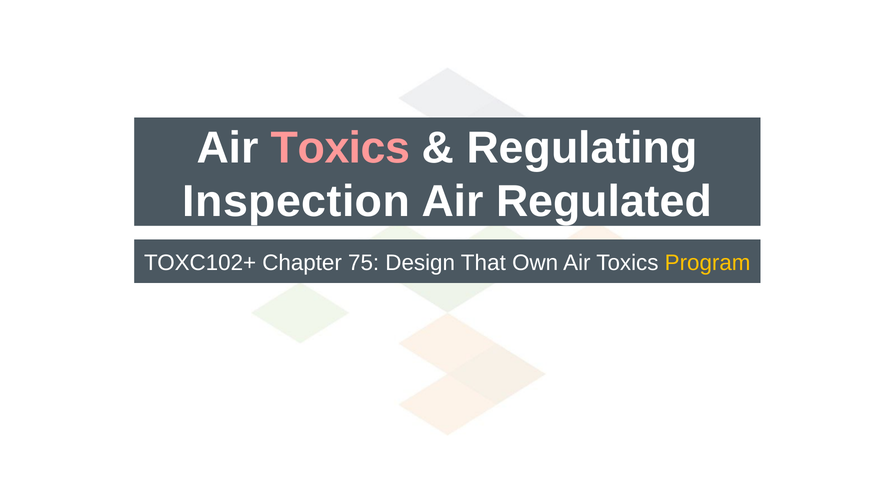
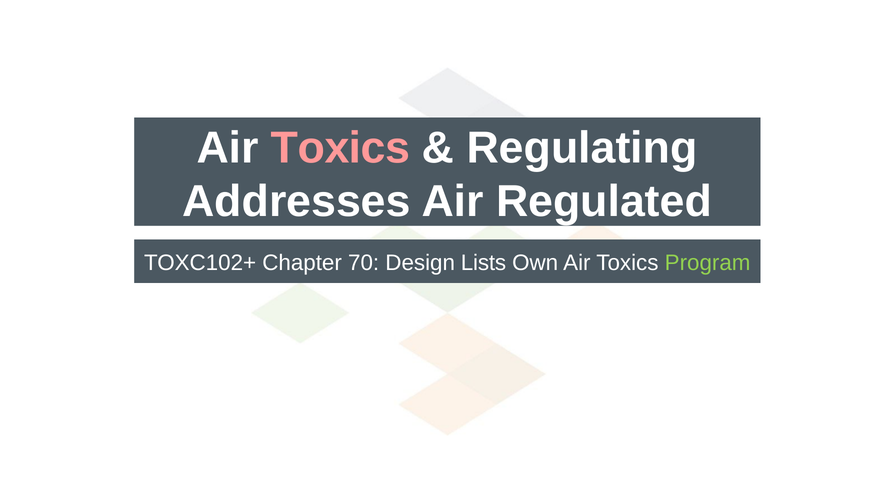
Inspection: Inspection -> Addresses (296, 202)
75: 75 -> 70 (364, 263)
That: That -> Lists (484, 263)
Program colour: yellow -> light green (708, 263)
